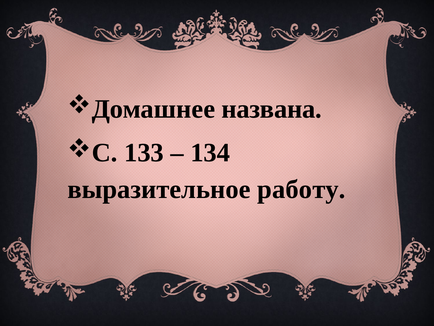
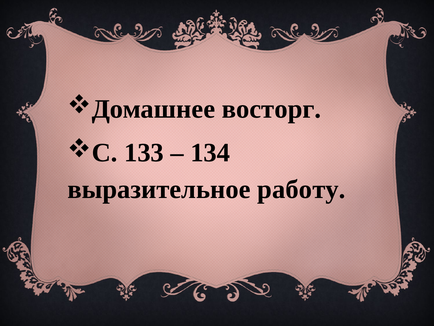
названа: названа -> восторг (271, 109)
